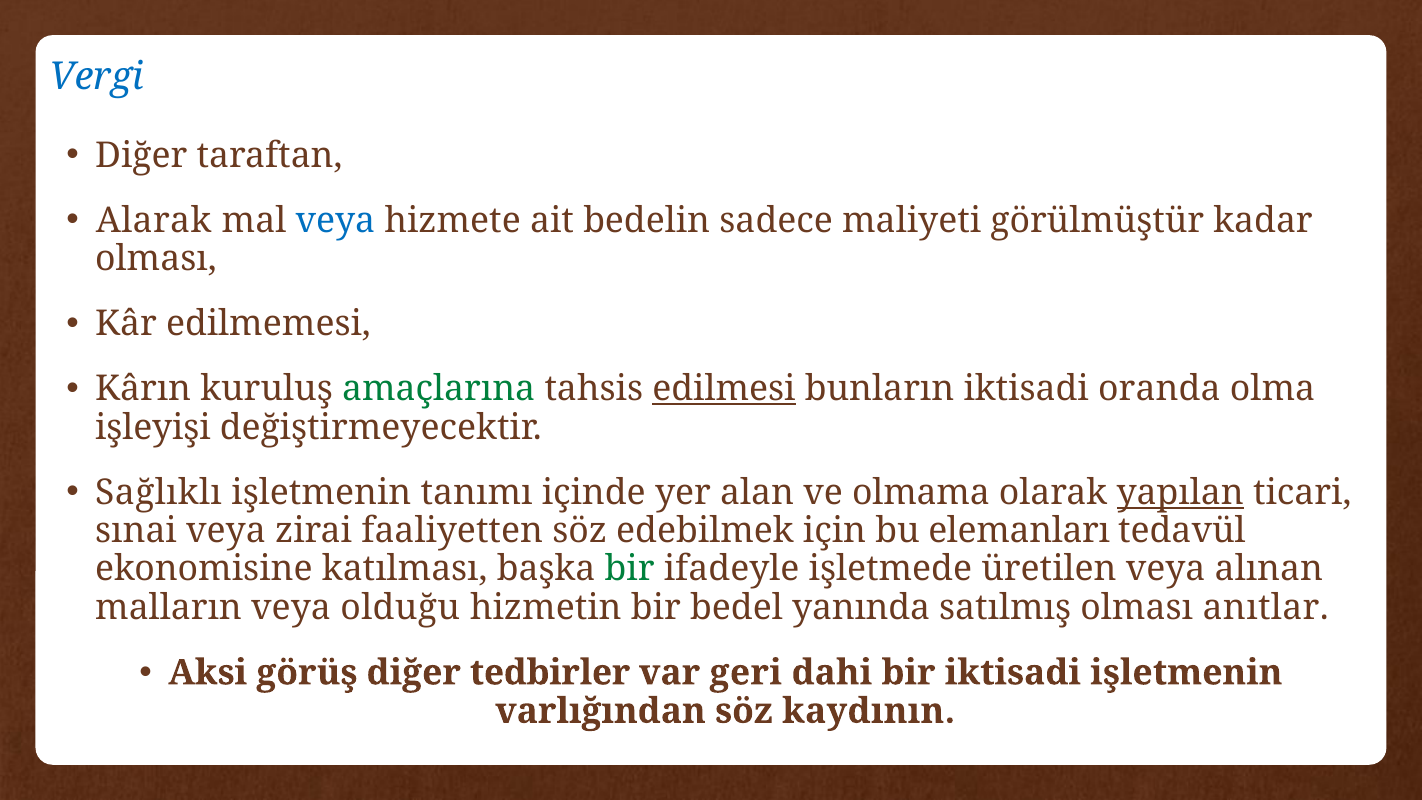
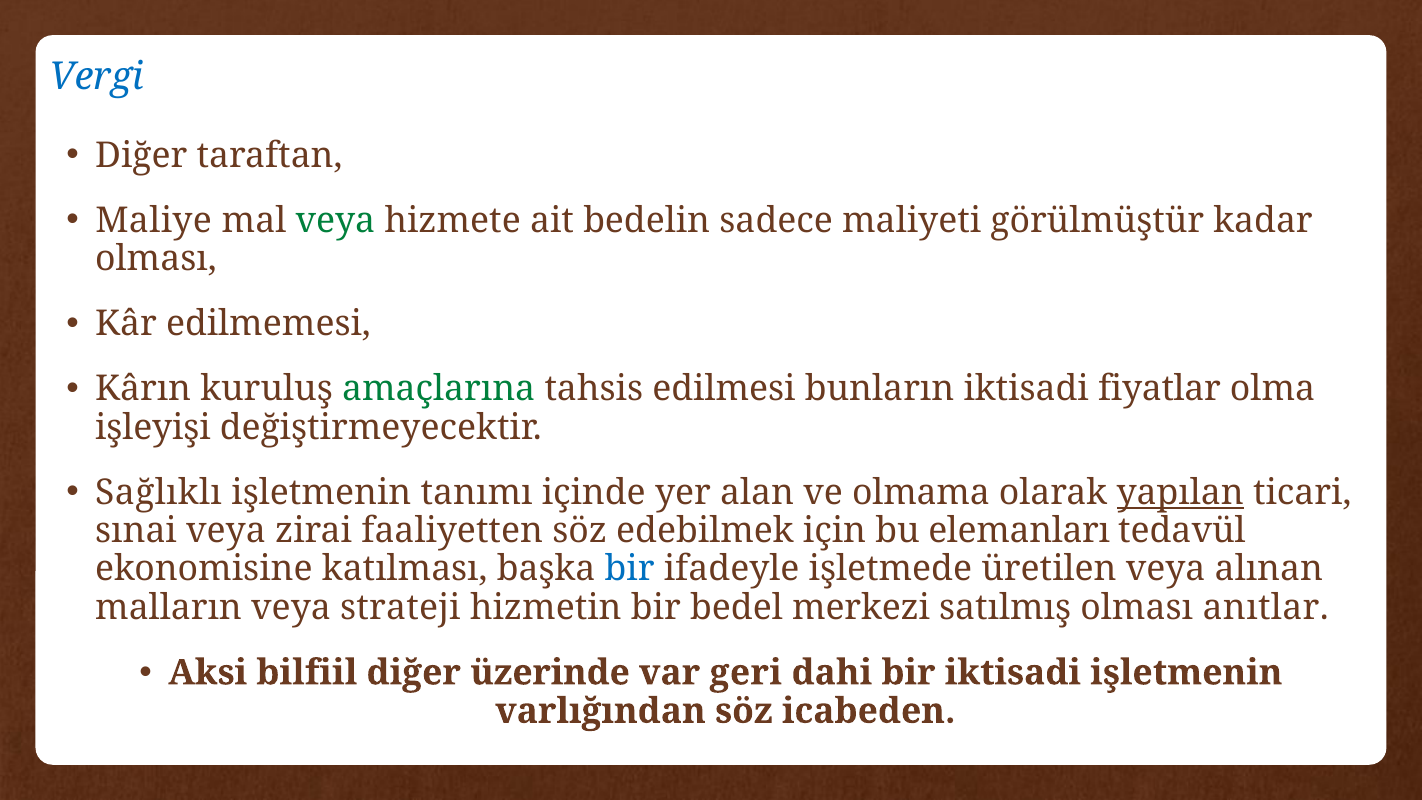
Alarak: Alarak -> Maliye (154, 221)
veya colour: blue -> green (335, 221)
edilmesi underline: present -> none (724, 389)
oranda: oranda -> fiyatlar (1160, 389)
bir colour: green -> blue (630, 569)
olduğu: olduğu -> strateji (400, 608)
yanında: yanında -> merkezi (861, 608)
görüş: görüş -> bilfiil (307, 673)
tedbirler: tedbirler -> üzerinde (550, 673)
kaydının: kaydının -> icabeden (869, 711)
